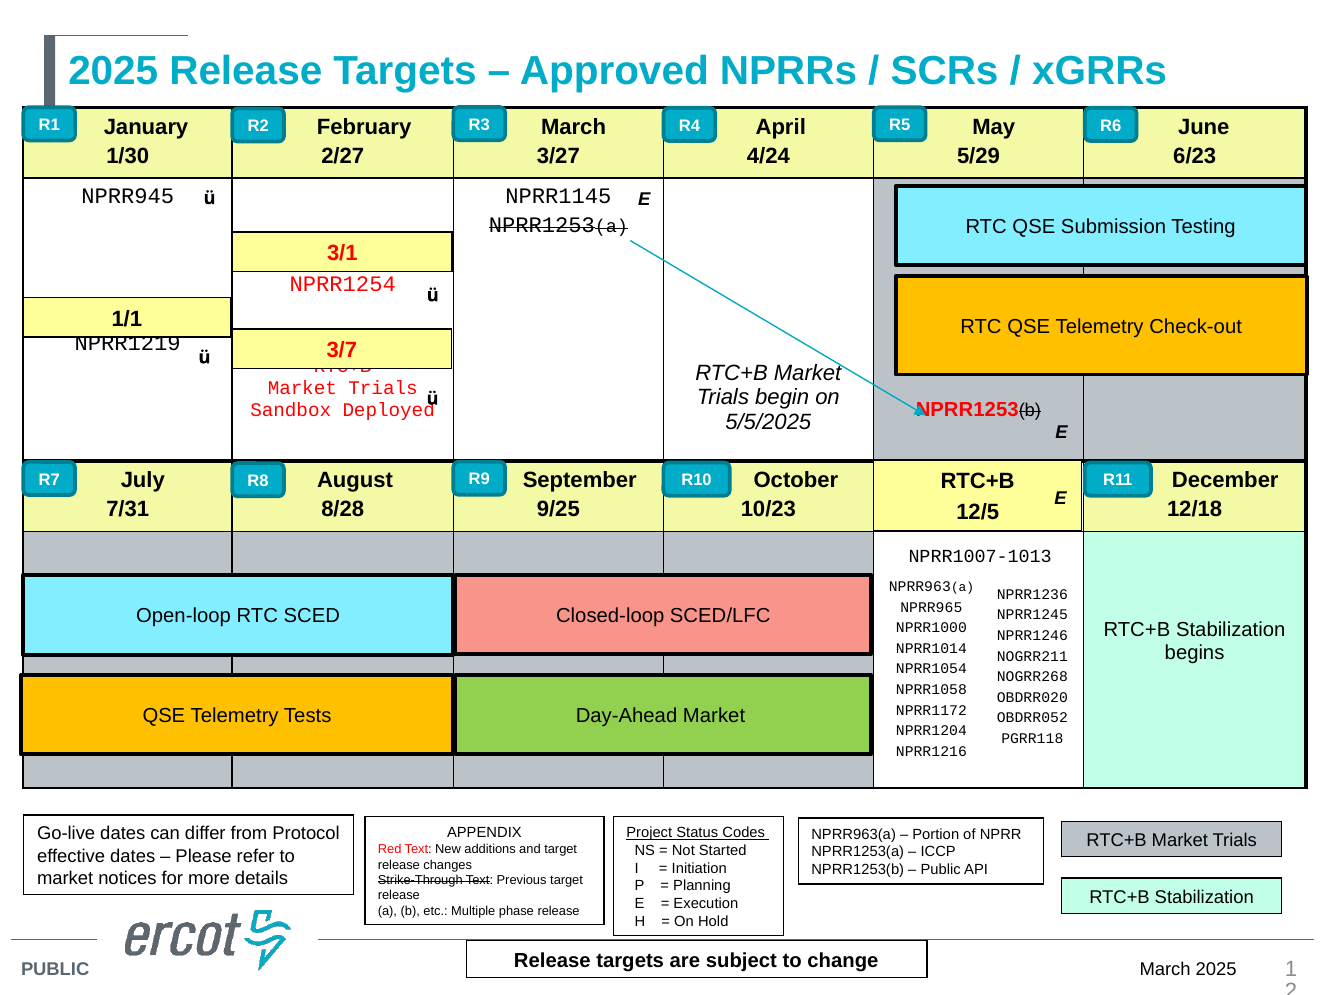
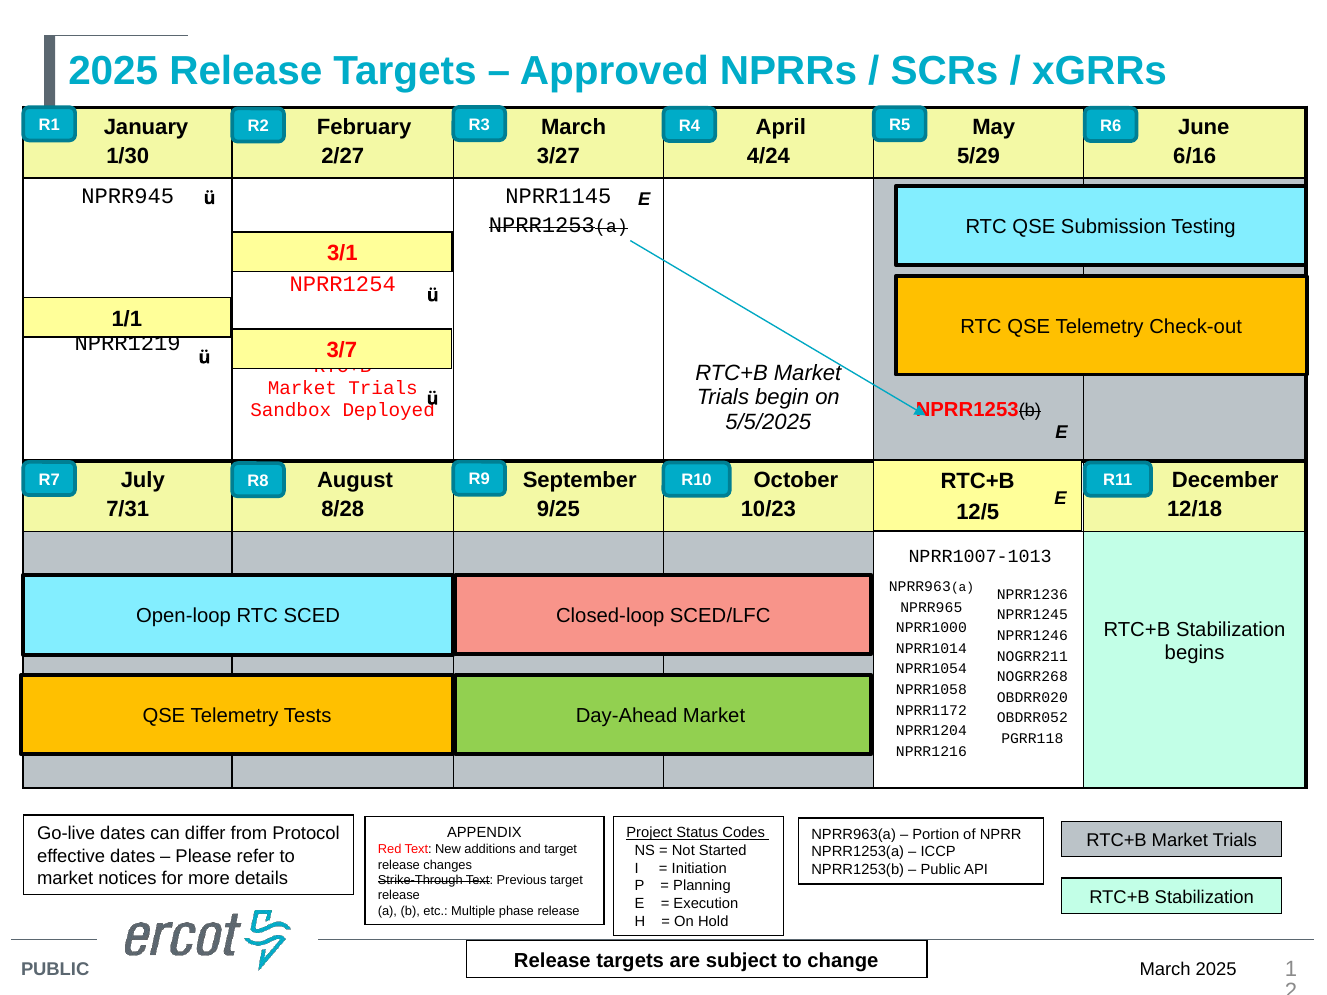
6/23: 6/23 -> 6/16 (1195, 156)
